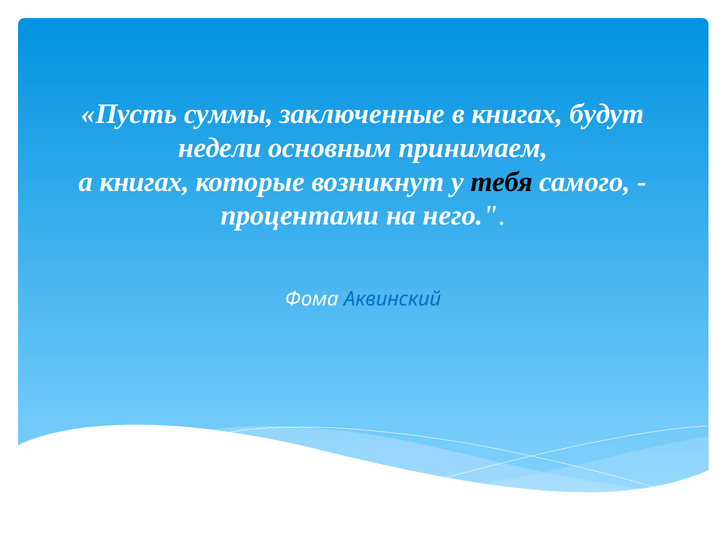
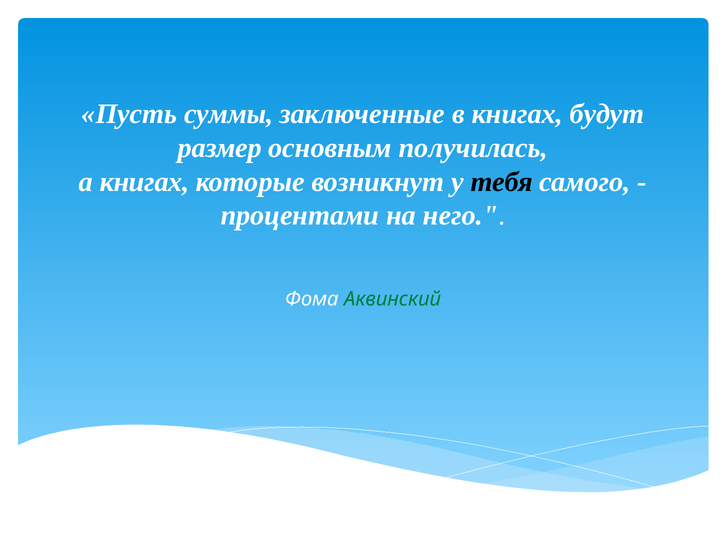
недели: недели -> размер (220, 148)
принимаем: принимаем -> получилась (473, 148)
Аквинский colour: blue -> green (392, 299)
